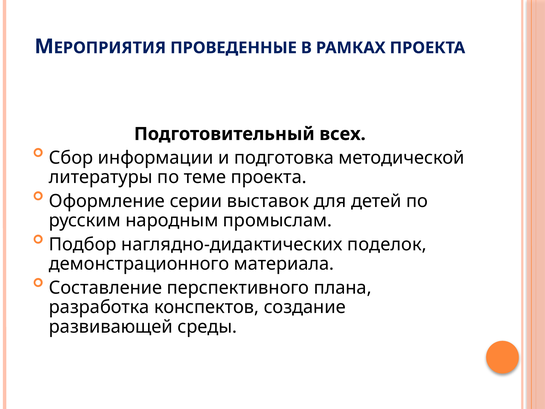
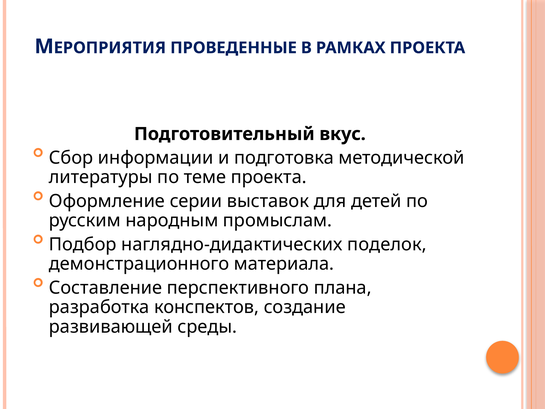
всех: всех -> вкус (343, 134)
